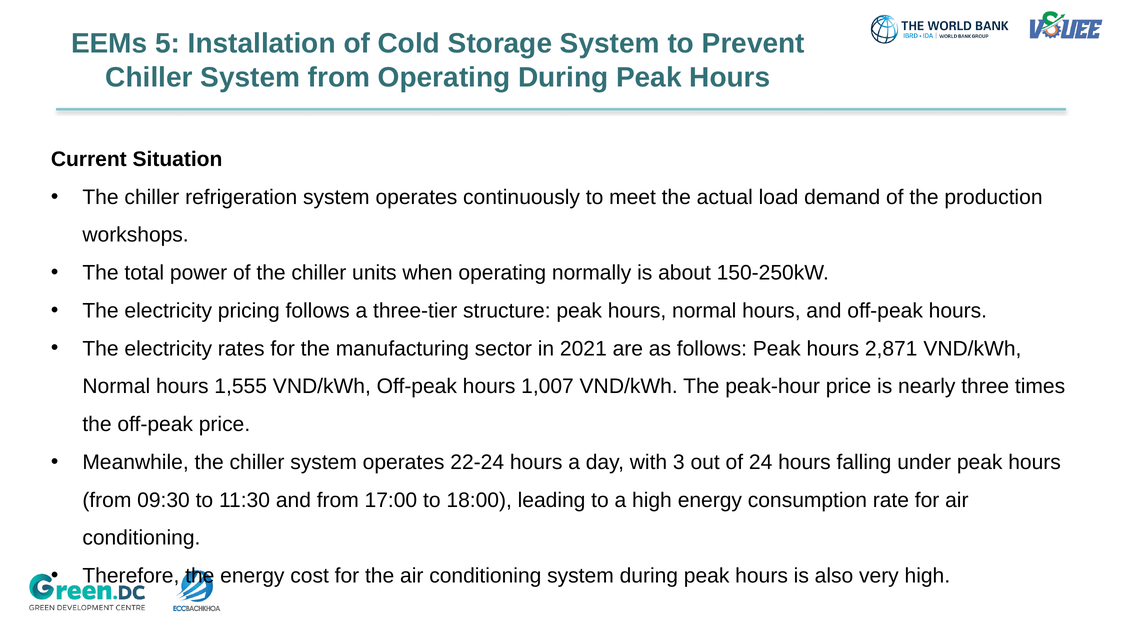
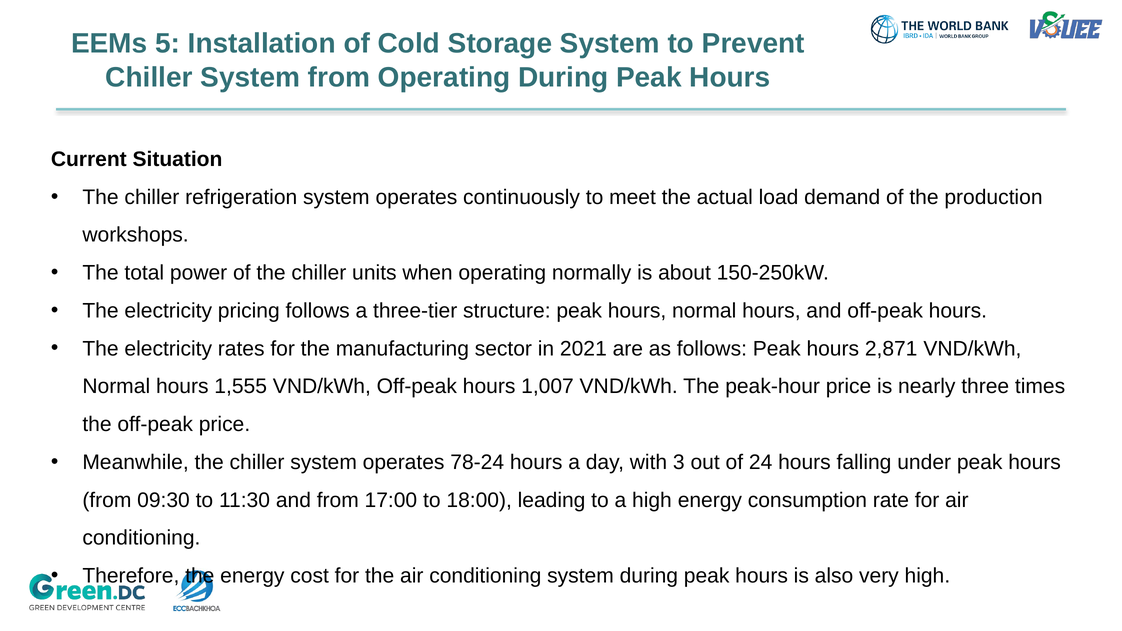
22-24: 22-24 -> 78-24 (477, 462)
